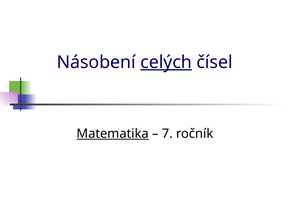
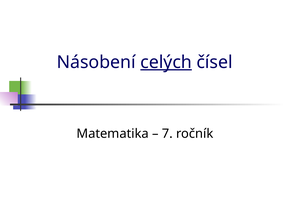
Matematika underline: present -> none (113, 133)
